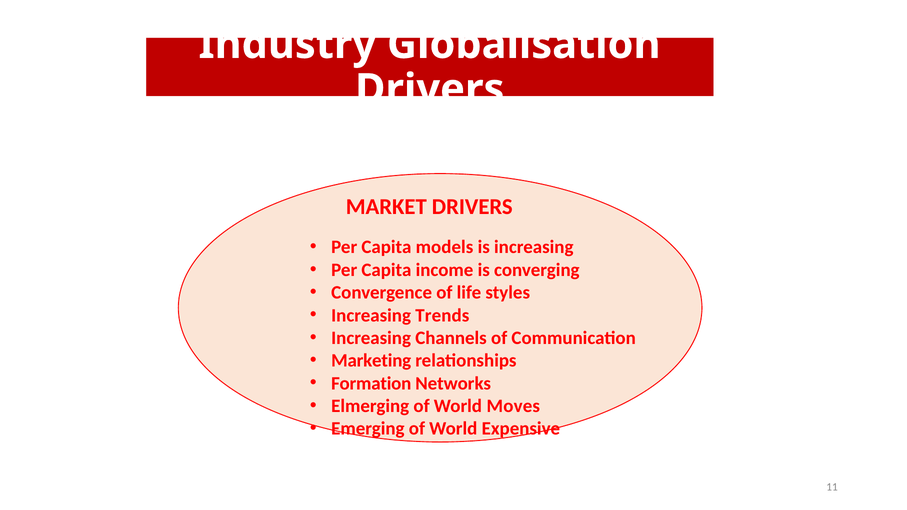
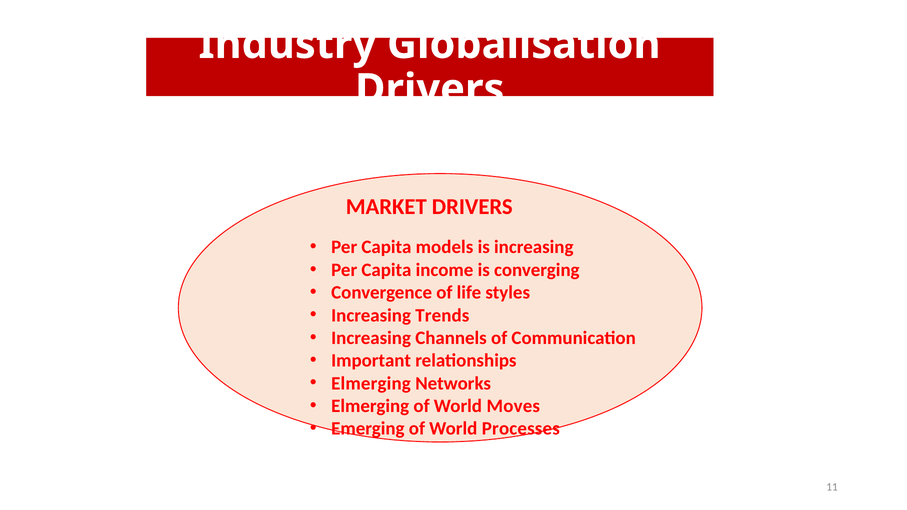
Marketing: Marketing -> Important (371, 361)
Formation: Formation -> Elmerging (371, 383)
Expensive: Expensive -> Processes (521, 429)
